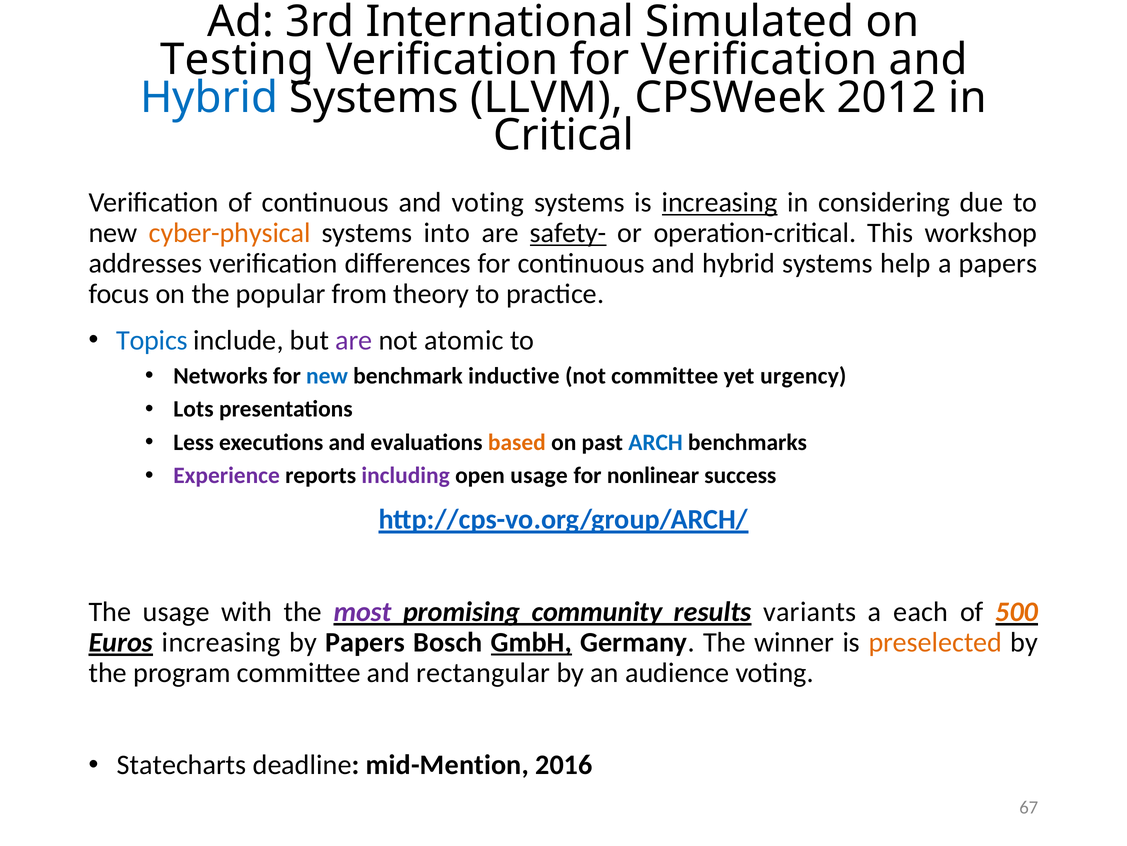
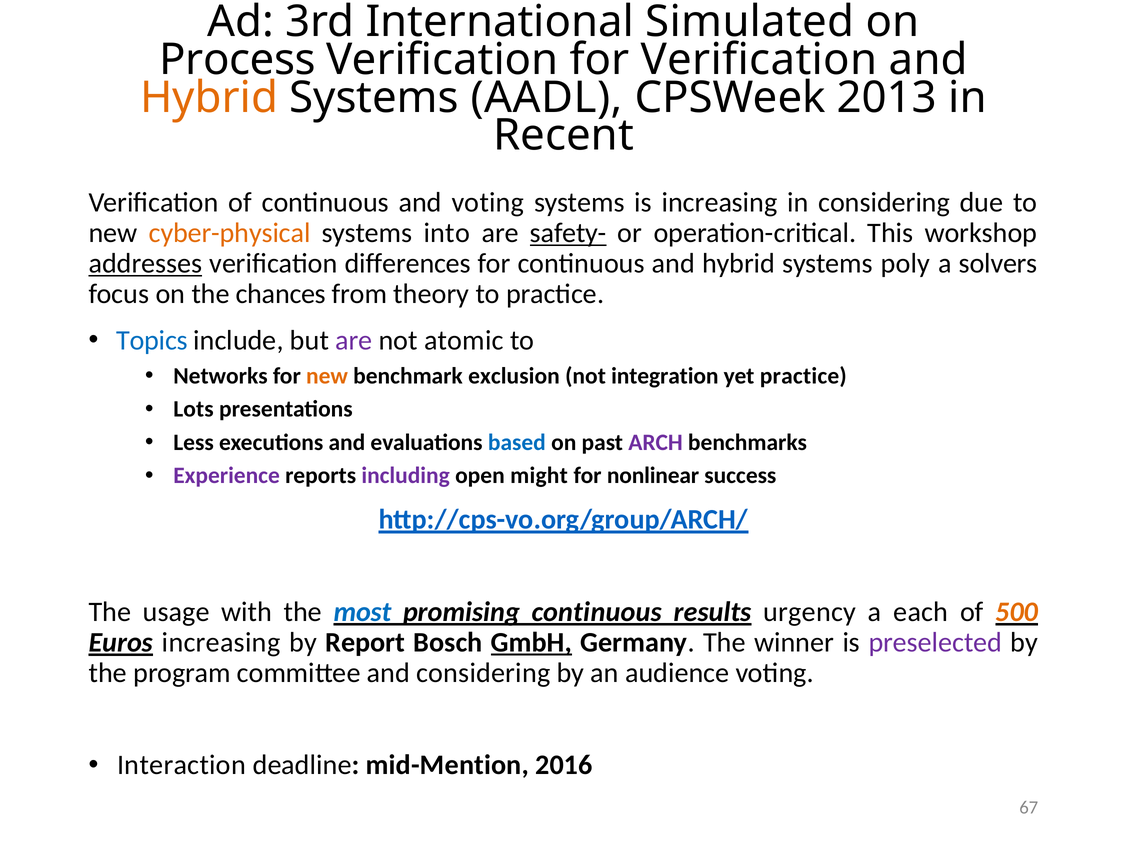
Testing: Testing -> Process (238, 60)
Hybrid colour: blue -> orange (209, 97)
LLVM: LLVM -> AADL (547, 97)
2012: 2012 -> 2013 (887, 97)
Critical: Critical -> Recent (563, 135)
increasing underline: present -> none (720, 202)
addresses underline: none -> present (145, 263)
help: help -> poly (905, 263)
a papers: papers -> solvers (998, 263)
popular: popular -> chances (281, 294)
new colour: blue -> orange (327, 376)
inductive: inductive -> exclusion (514, 376)
not committee: committee -> integration (665, 376)
yet urgency: urgency -> practice (803, 376)
based colour: orange -> blue (517, 442)
ARCH colour: blue -> purple (656, 442)
open usage: usage -> might (539, 475)
most colour: purple -> blue (363, 611)
promising community: community -> continuous (597, 611)
variants: variants -> urgency (810, 611)
by Papers: Papers -> Report (365, 642)
preselected colour: orange -> purple (935, 642)
and rectangular: rectangular -> considering (483, 672)
Statecharts: Statecharts -> Interaction (182, 764)
